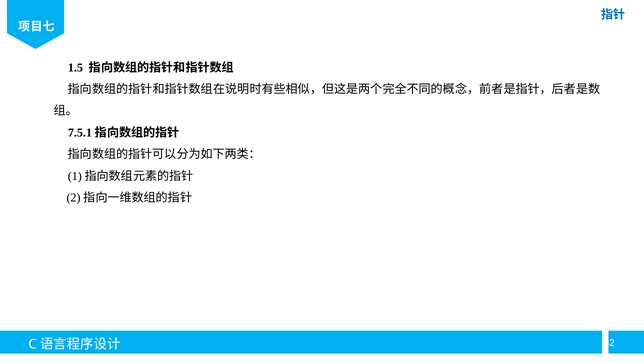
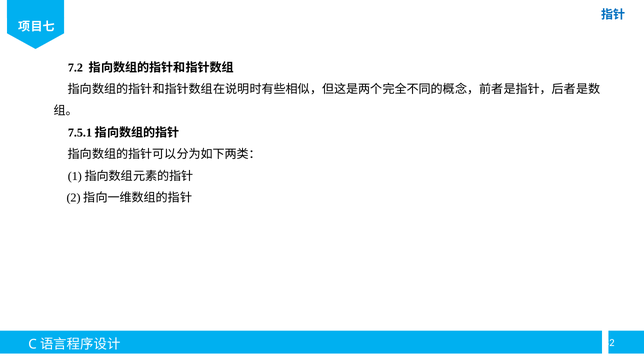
1.5: 1.5 -> 7.2 (75, 68)
